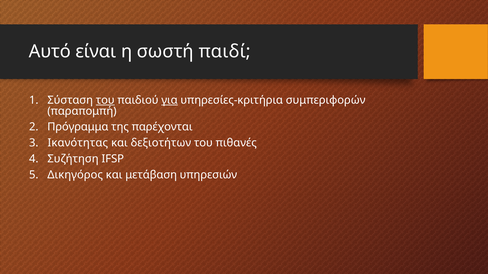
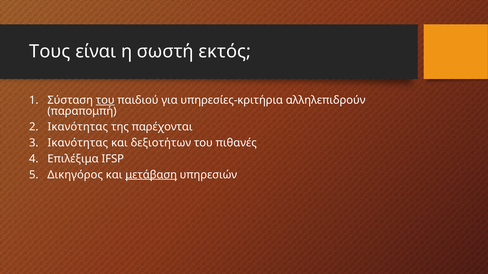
Αυτό: Αυτό -> Τους (50, 52)
παιδί: παιδί -> εκτός (225, 52)
για underline: present -> none (170, 100)
συμπεριφορών: συμπεριφορών -> αλληλεπιδρούν (326, 100)
Πρόγραμμα: Πρόγραμμα -> Ικανότητας (78, 127)
Συζήτηση: Συζήτηση -> Επιλέξιμα (73, 159)
μετάβαση underline: none -> present (151, 175)
